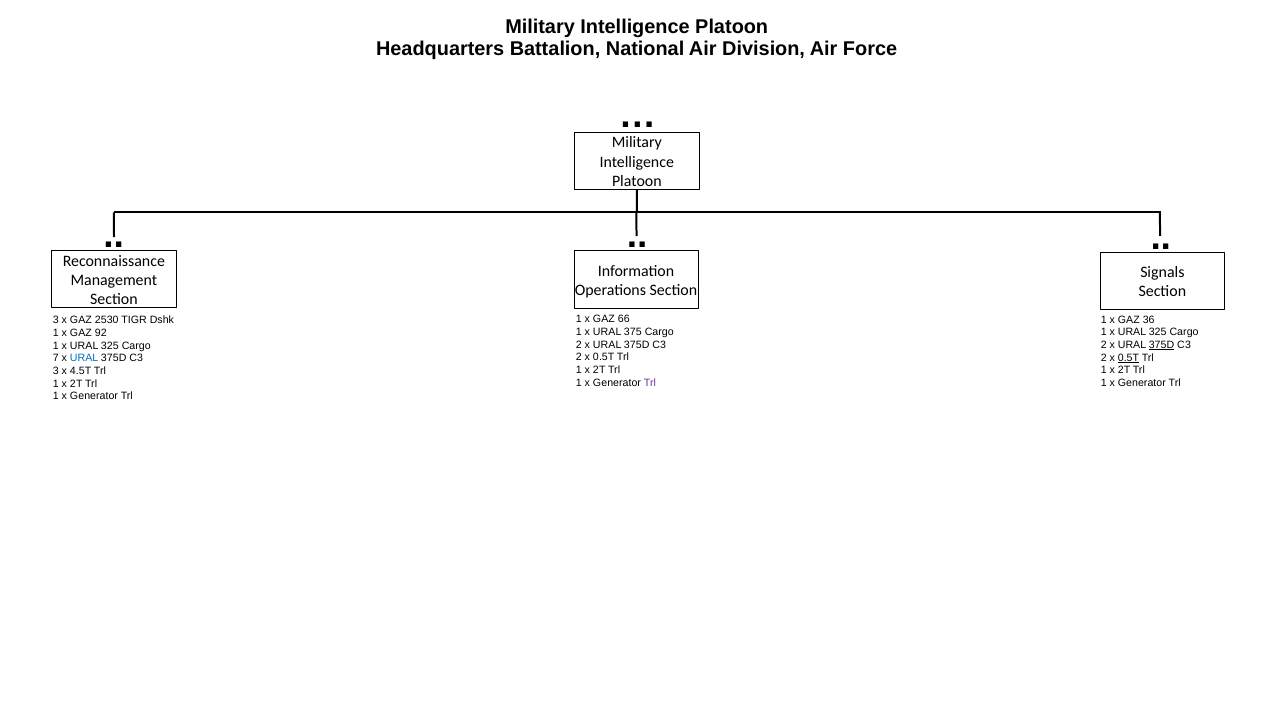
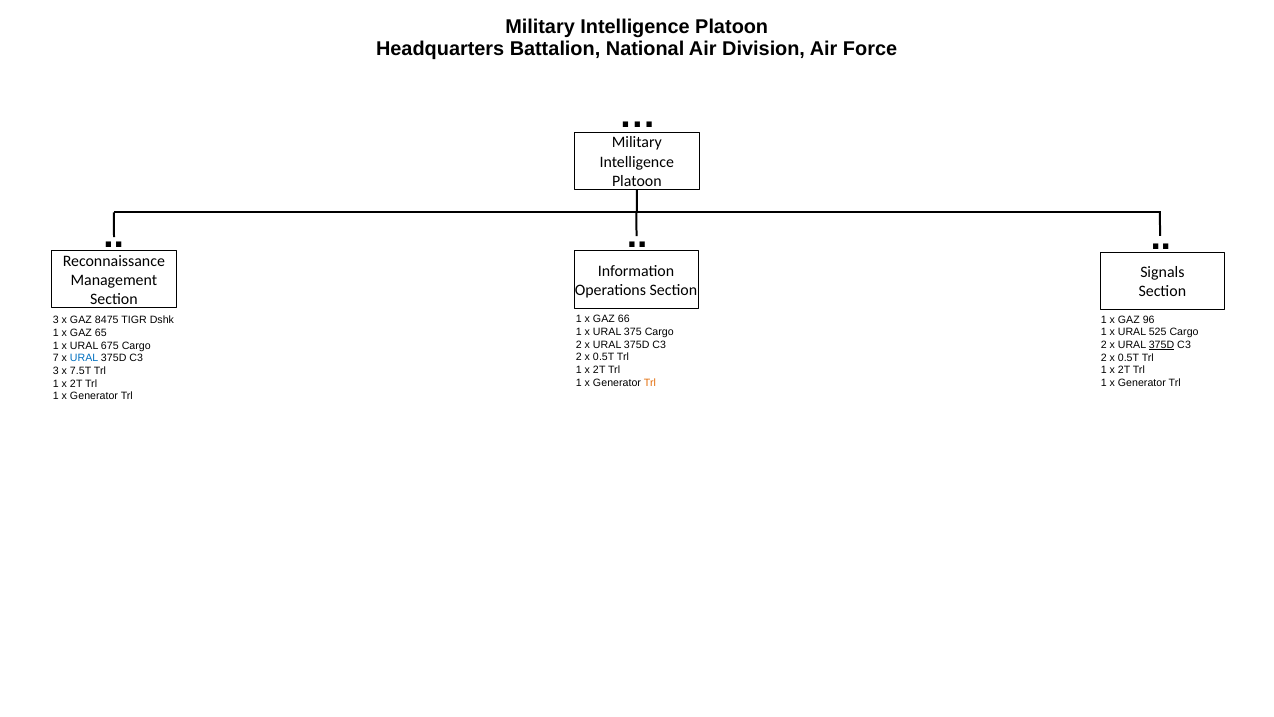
36: 36 -> 96 (1149, 319)
2530: 2530 -> 8475 (107, 320)
325: 325 -> 525 (1158, 332)
92: 92 -> 65 (101, 333)
325: 325 -> 675 (110, 345)
0.5T underline: present -> none (1128, 357)
4.5T: 4.5T -> 7.5T (81, 371)
Trl colour: purple -> orange (650, 383)
